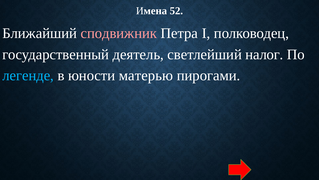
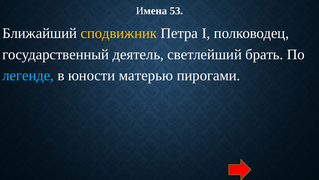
52: 52 -> 53 (176, 11)
сподвижник colour: pink -> yellow (119, 33)
налог: налог -> брать (264, 54)
